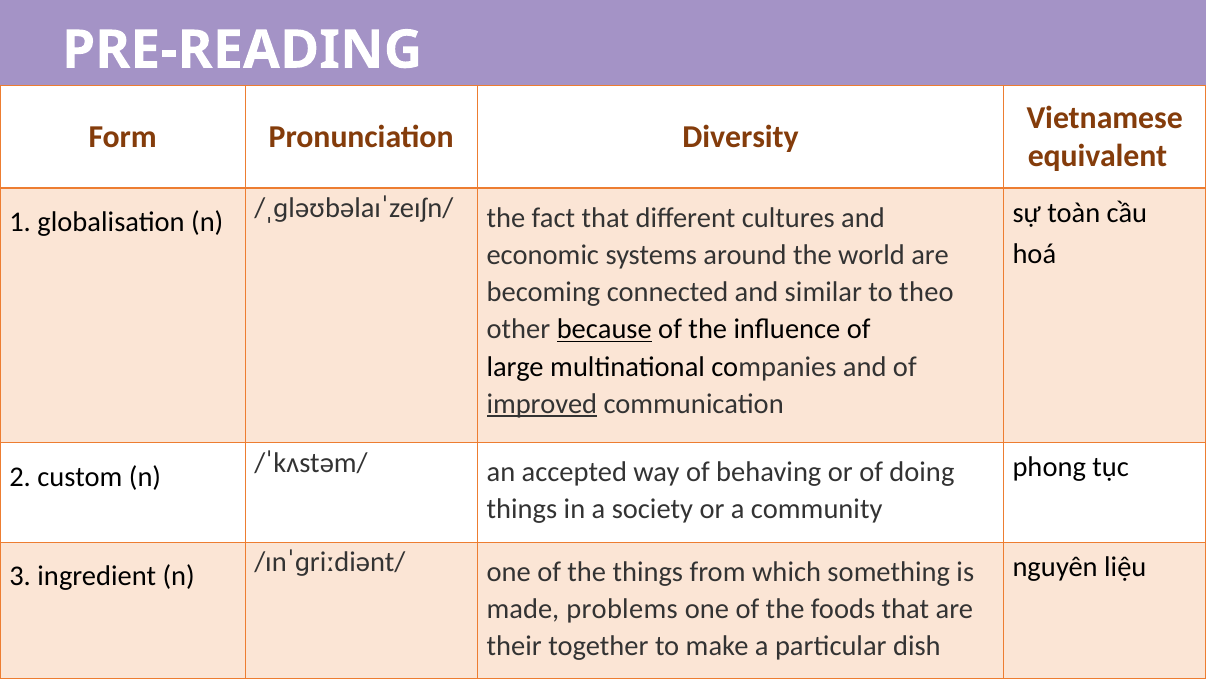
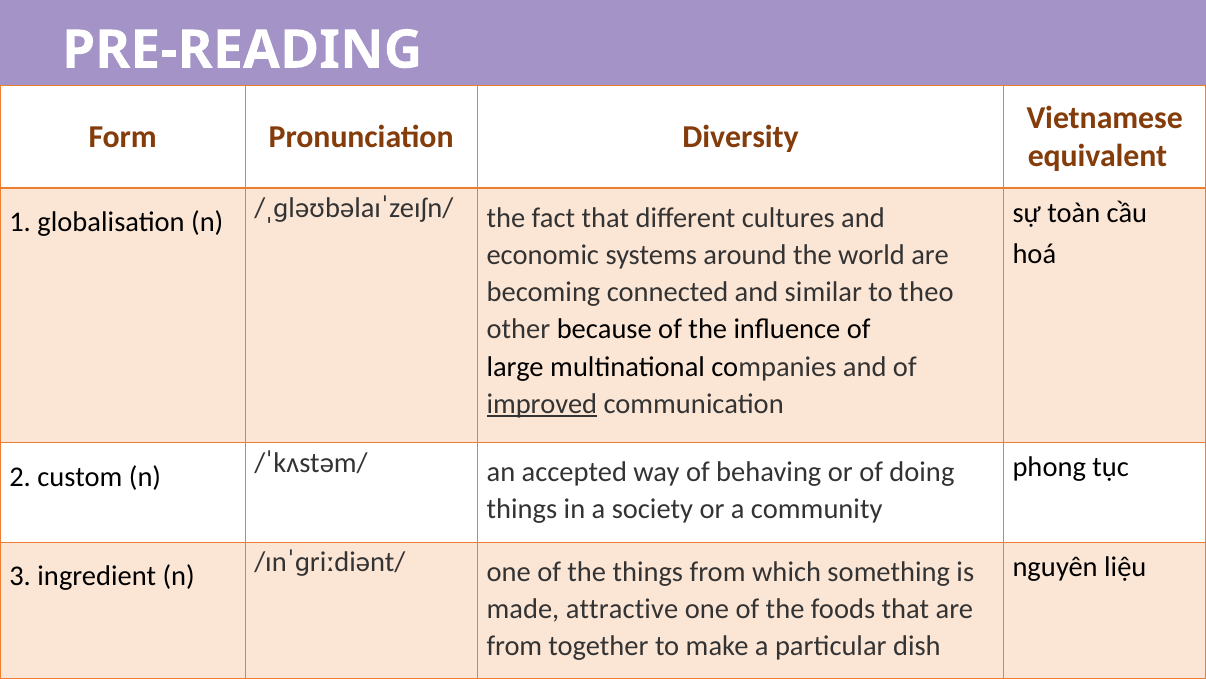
because underline: present -> none (604, 329)
problems: problems -> attractive (622, 609)
their: their -> from (514, 646)
